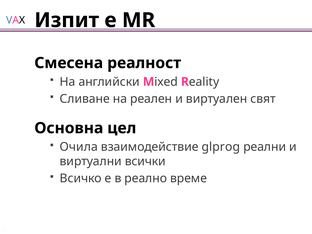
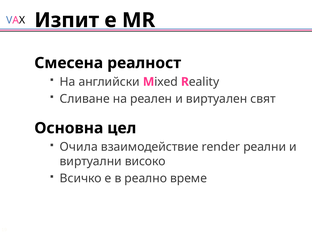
glprog: glprog -> render (221, 147)
всички: всички -> високо (145, 161)
